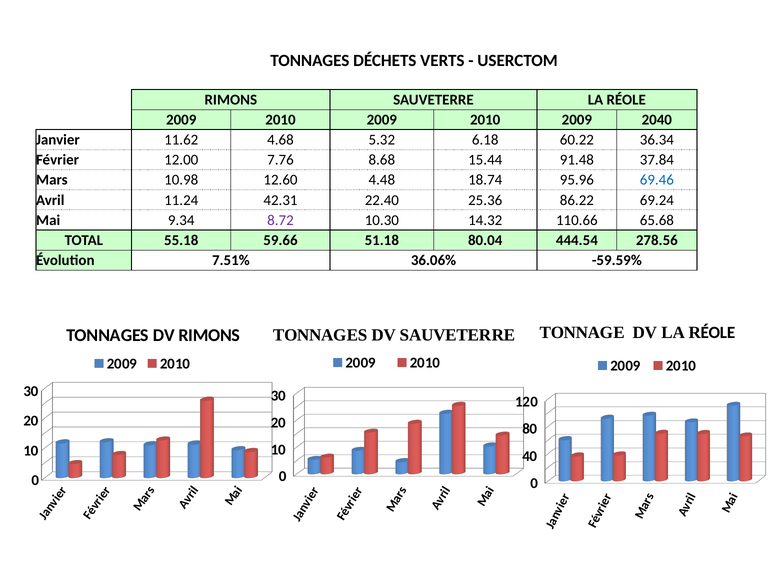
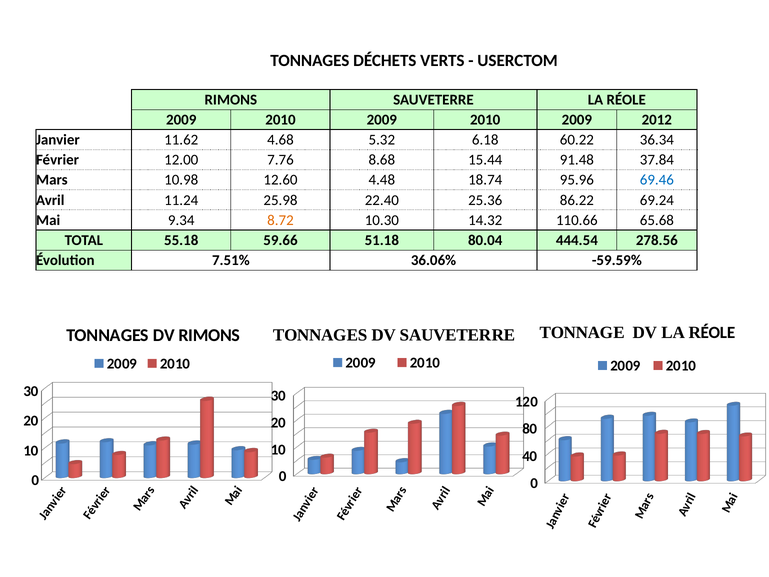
2040: 2040 -> 2012 (657, 120)
42.31: 42.31 -> 25.98 (280, 200)
8.72 colour: purple -> orange (281, 220)
